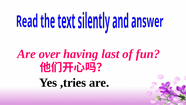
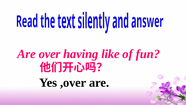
last: last -> like (110, 54)
,tries: ,tries -> ,over (73, 82)
